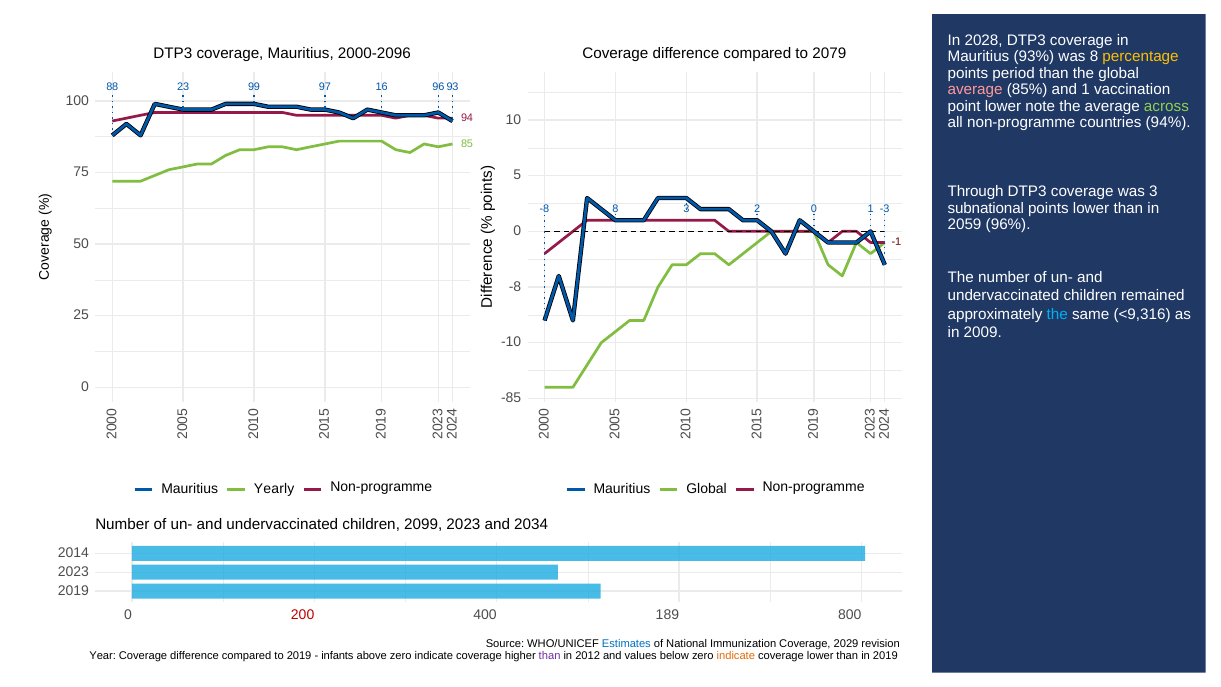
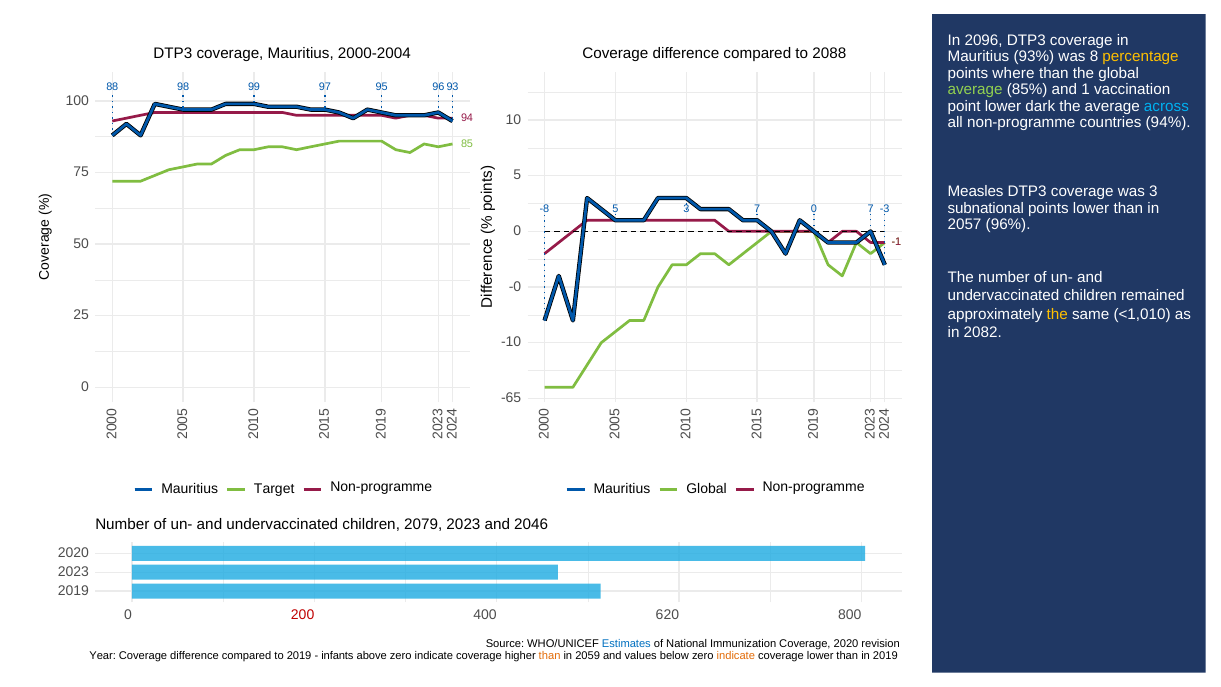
2028: 2028 -> 2096 (984, 40)
2079: 2079 -> 2088 (829, 54)
2000-2096: 2000-2096 -> 2000-2004 (374, 54)
period: period -> where (1014, 73)
23: 23 -> 98 (183, 87)
16: 16 -> 95 (382, 87)
average colour: pink -> light green (975, 90)
note: note -> dark (1040, 106)
across colour: light green -> light blue (1166, 106)
Through: Through -> Measles (976, 192)
-8 8: 8 -> 5 (615, 209)
2: 2 -> 7 (757, 209)
1: 1 -> 7 (871, 209)
2059: 2059 -> 2057 (965, 224)
-8: -8 -> -0 (515, 287)
the colour: light blue -> yellow (1057, 314)
<9,316: <9,316 -> <1,010 (1142, 314)
2009: 2009 -> 2082 (983, 332)
-85: -85 -> -65 (511, 398)
Yearly: Yearly -> Target (274, 488)
2099: 2099 -> 2079 (423, 525)
2034: 2034 -> 2046 (531, 525)
2014: 2014 -> 2020 (73, 553)
189: 189 -> 620 (667, 614)
Coverage 2029: 2029 -> 2020 (846, 644)
than colour: purple -> orange (550, 656)
2012: 2012 -> 2059 (588, 656)
